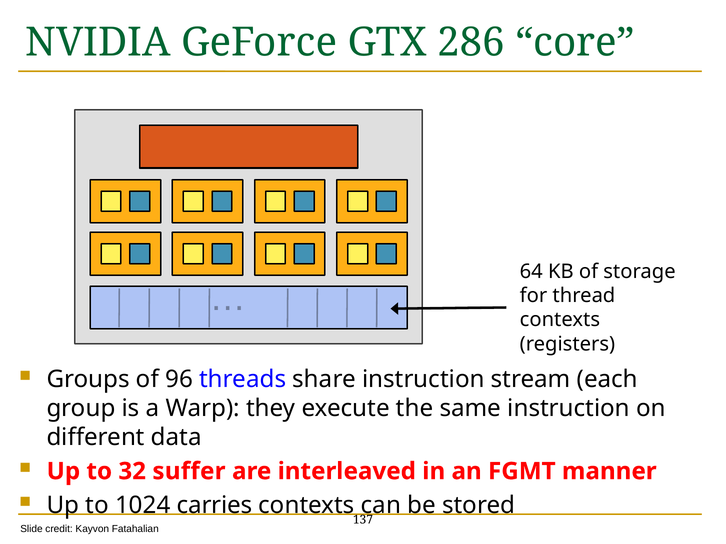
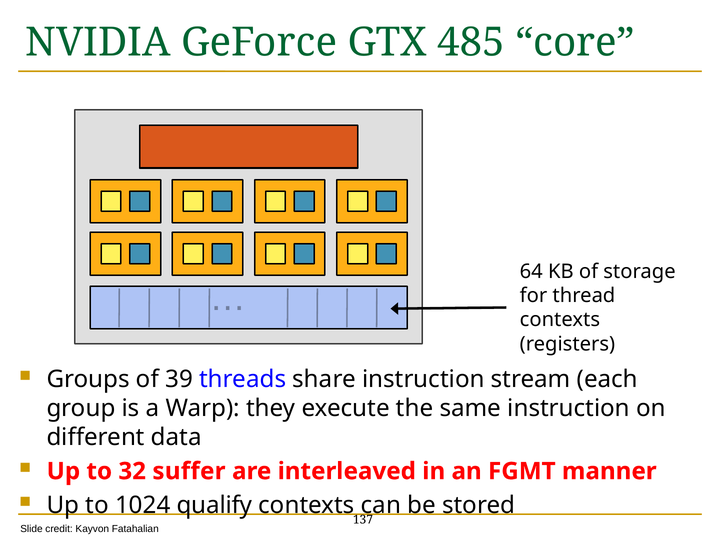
286: 286 -> 485 (471, 43)
96: 96 -> 39 (179, 380)
carries: carries -> qualify (214, 506)
